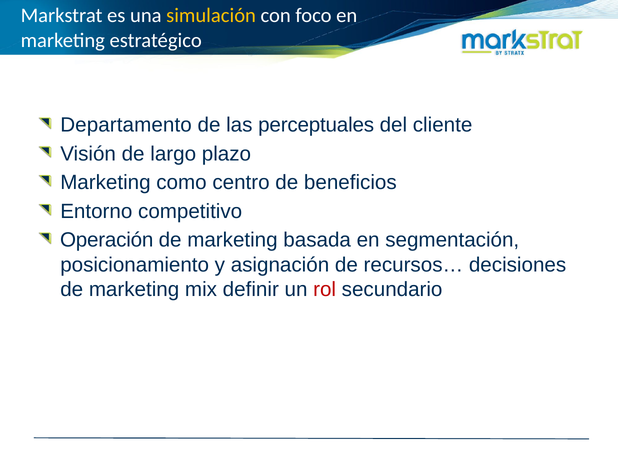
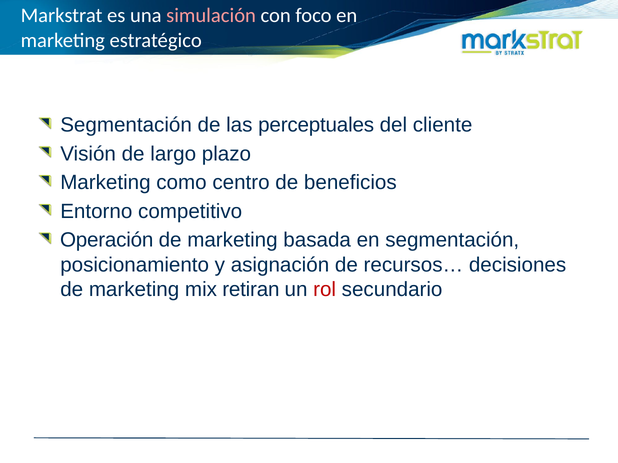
simulación colour: yellow -> pink (211, 16)
Departamento: Departamento -> Segmentación (126, 125)
definir: definir -> retiran (251, 290)
